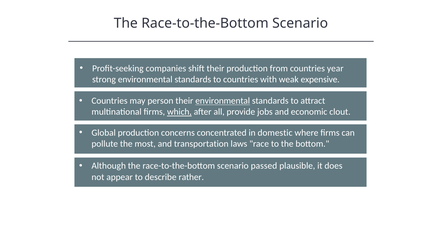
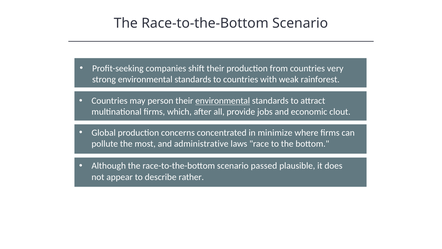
year: year -> very (335, 68)
expensive: expensive -> rainforest (320, 79)
which underline: present -> none (179, 112)
domestic: domestic -> minimize (275, 133)
transportation: transportation -> administrative (201, 144)
